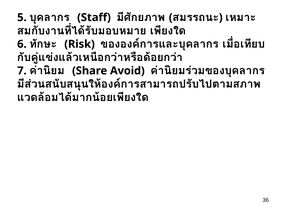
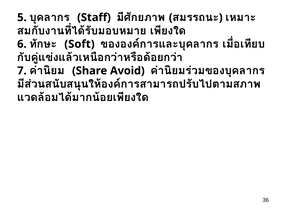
Risk: Risk -> Soft (79, 44)
